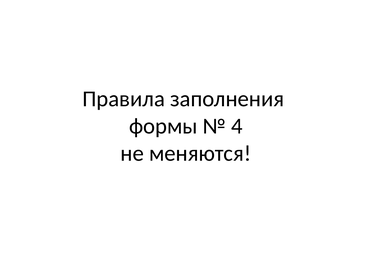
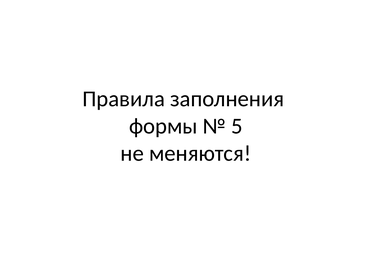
4: 4 -> 5 (237, 126)
